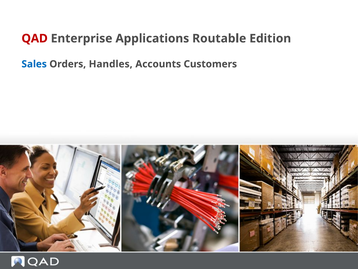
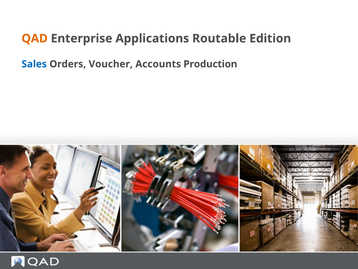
QAD colour: red -> orange (35, 38)
Handles: Handles -> Voucher (111, 64)
Customers: Customers -> Production (210, 64)
